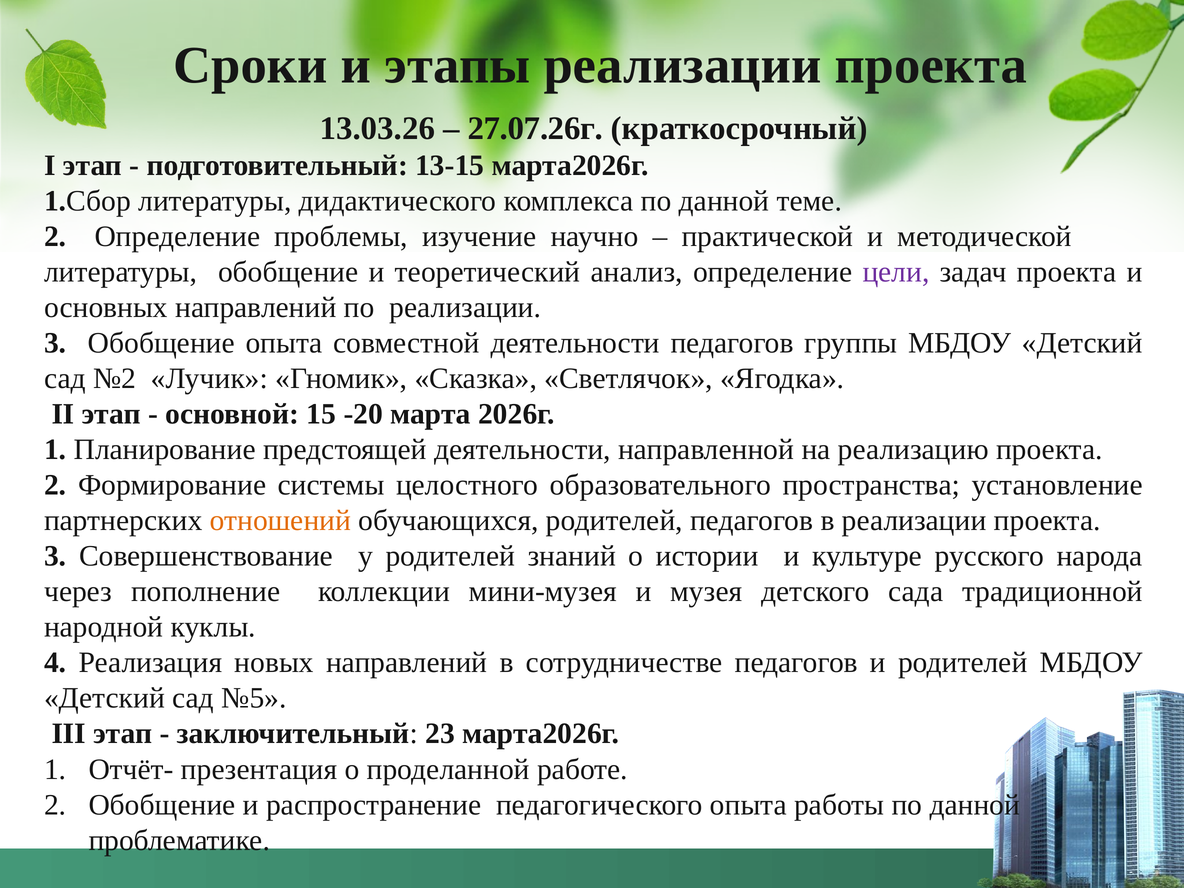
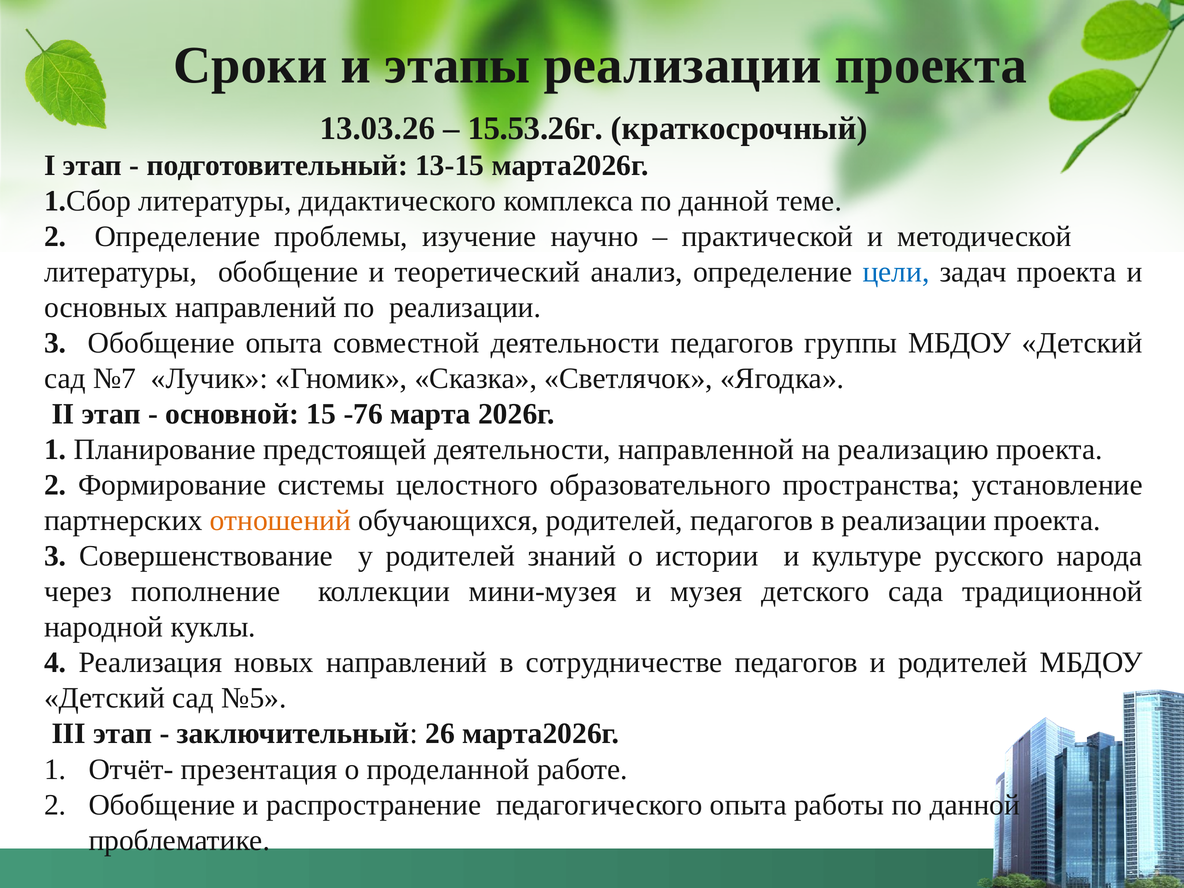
27.07.26г: 27.07.26г -> 15.53.26г (535, 128)
цели colour: purple -> blue (896, 272)
№2: №2 -> №7 (115, 379)
-20: -20 -> -76 (363, 414)
23: 23 -> 26 (440, 734)
